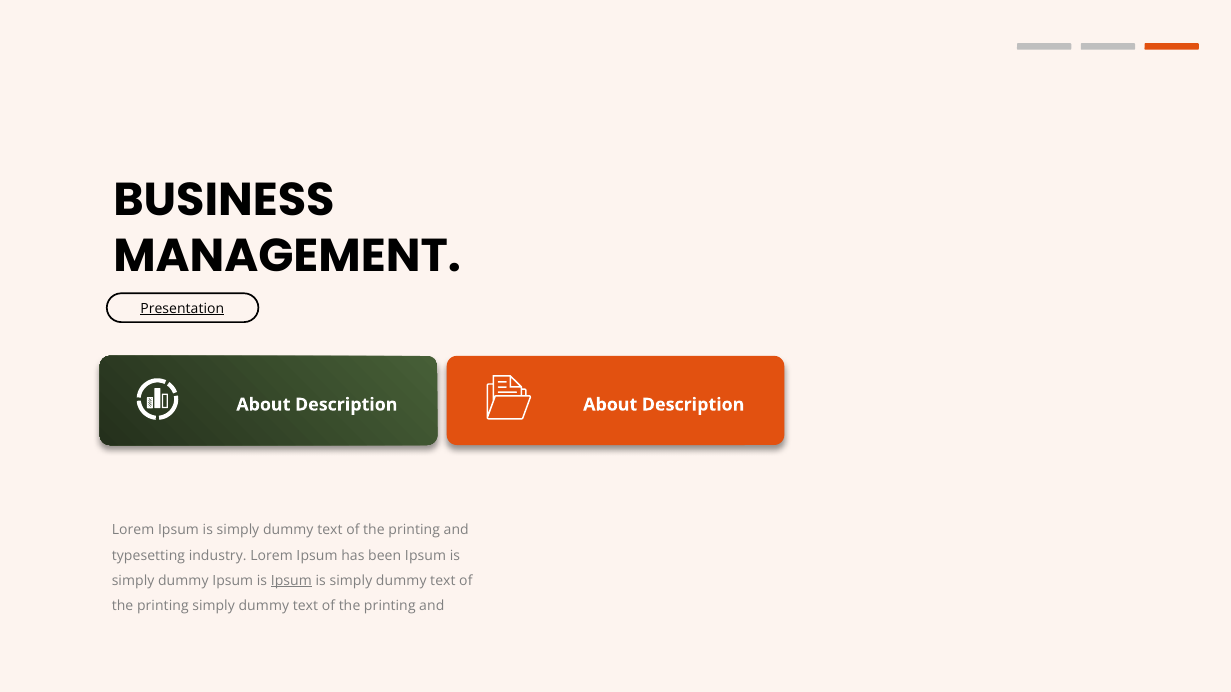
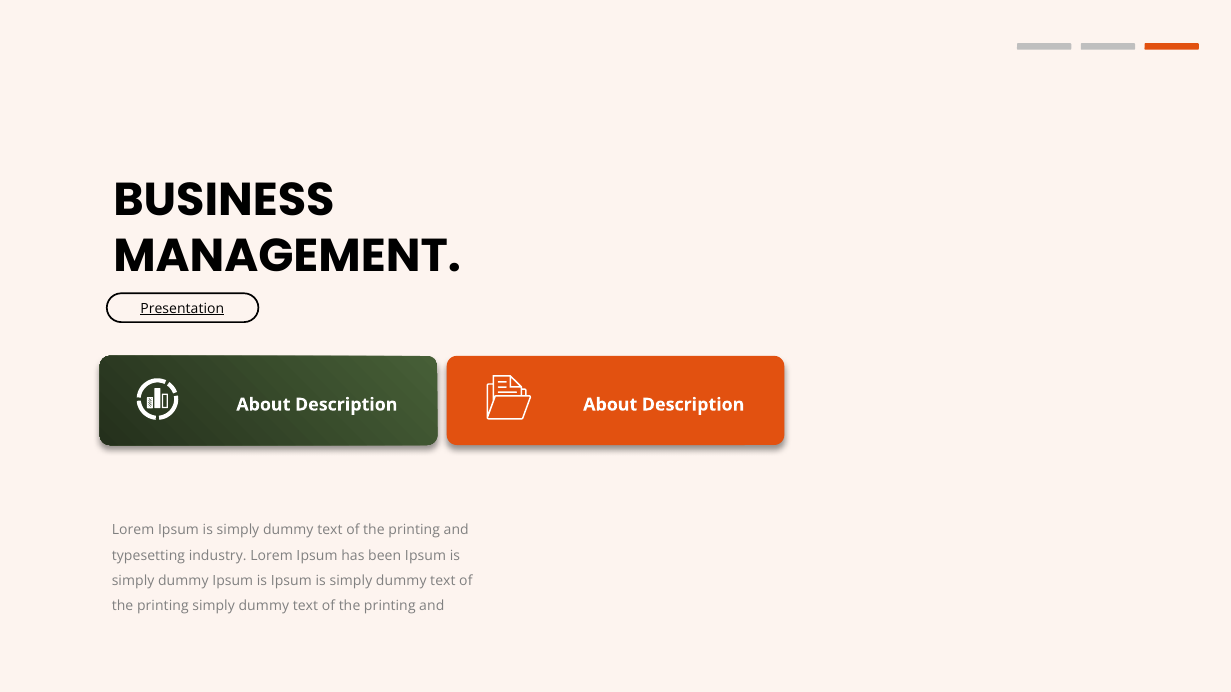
Ipsum underline: present -> none (291, 581)
